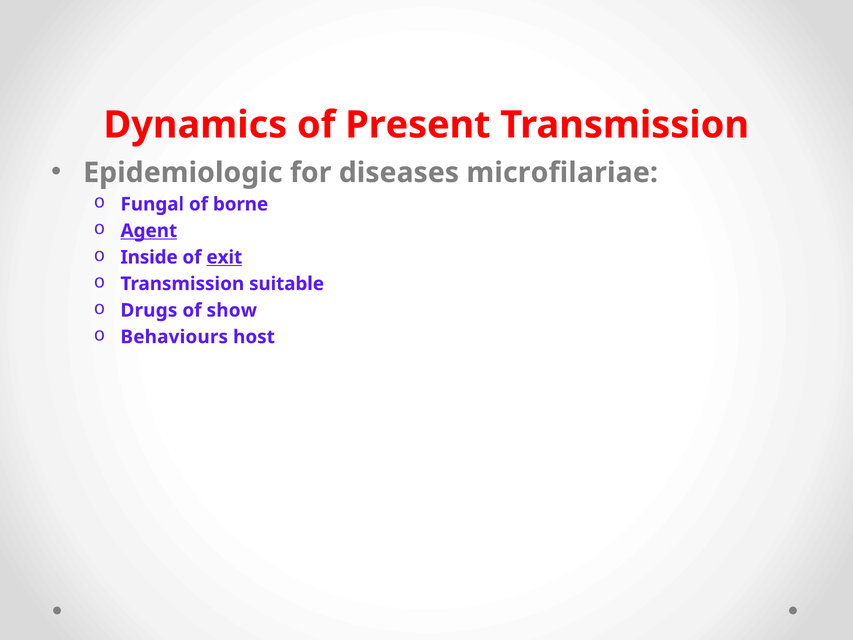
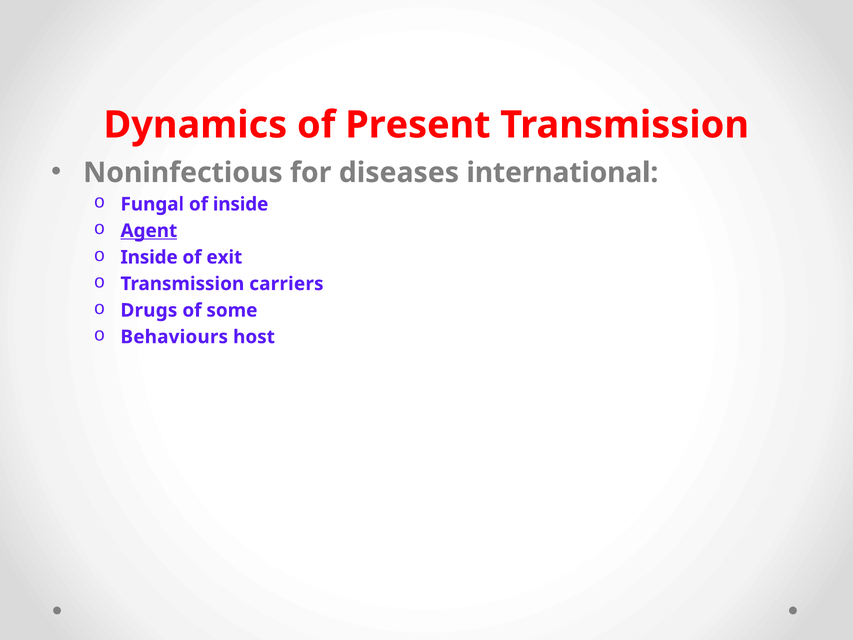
Epidemiologic: Epidemiologic -> Noninfectious (183, 173)
microfilariae: microfilariae -> international (562, 173)
of borne: borne -> inside (241, 204)
exit underline: present -> none (224, 257)
suitable: suitable -> carriers (286, 284)
show: show -> some (232, 310)
